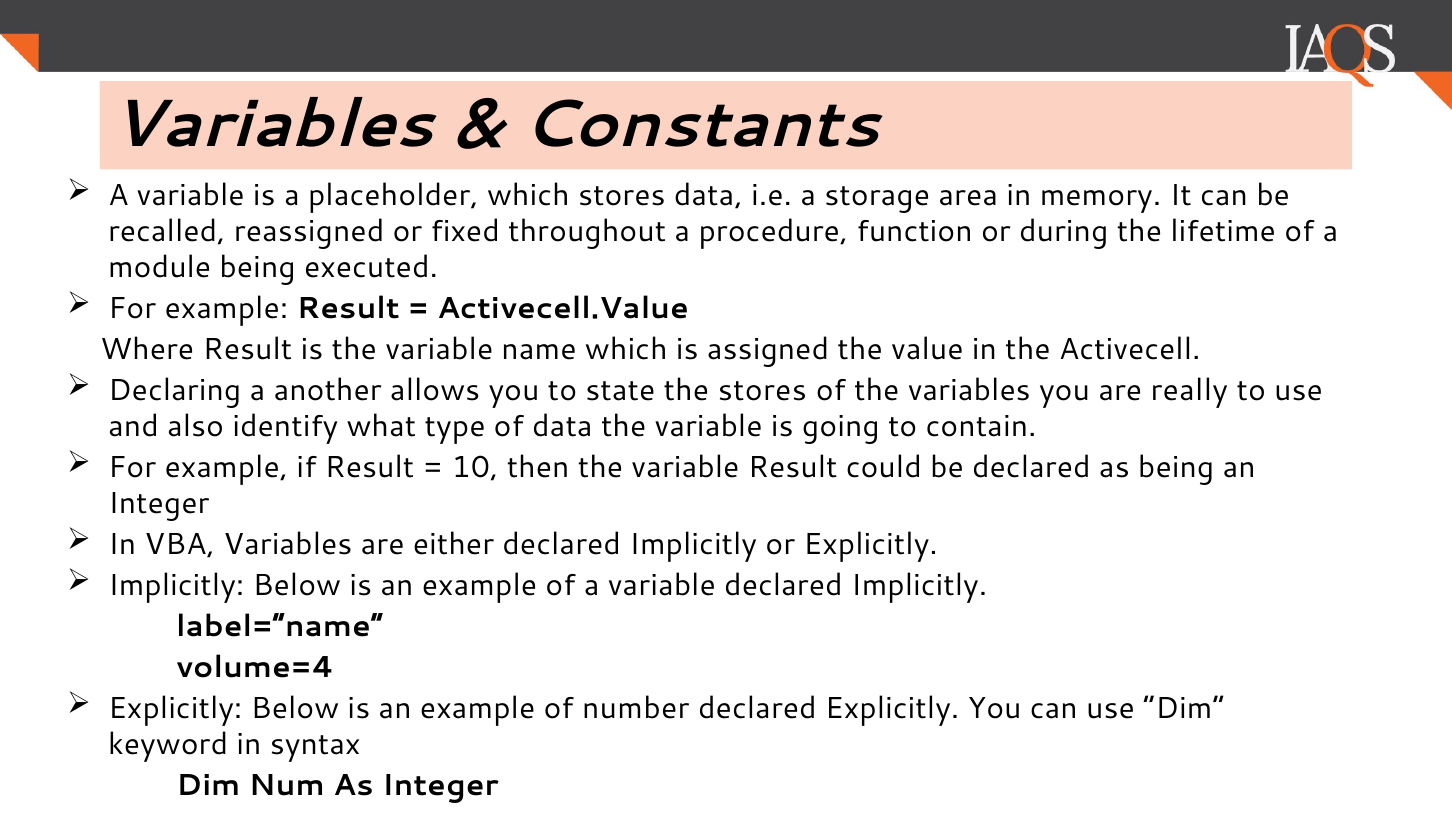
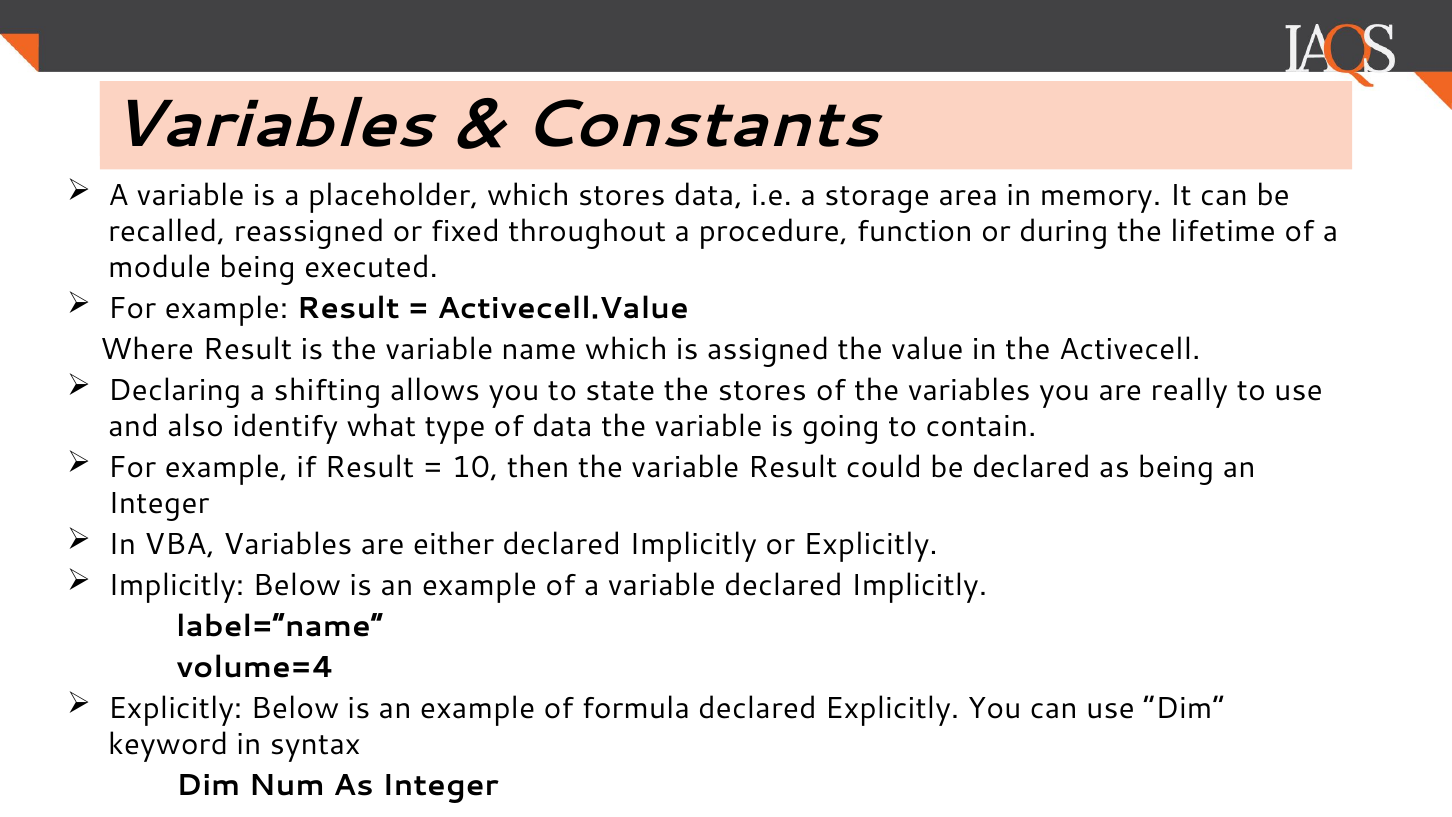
another: another -> shifting (328, 390)
number: number -> formula (636, 708)
